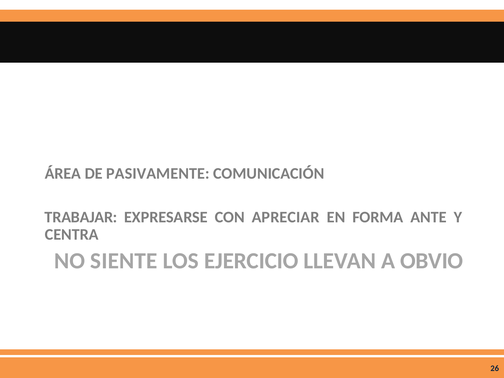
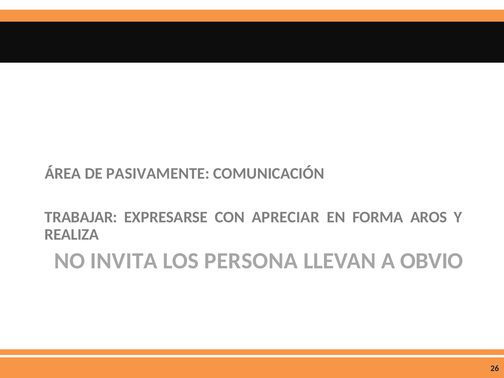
ANTE: ANTE -> AROS (429, 217)
CENTRA: CENTRA -> REALIZA (72, 235)
SIENTE: SIENTE -> INVITA (124, 261)
EJERCICIO: EJERCICIO -> PERSONA (251, 261)
